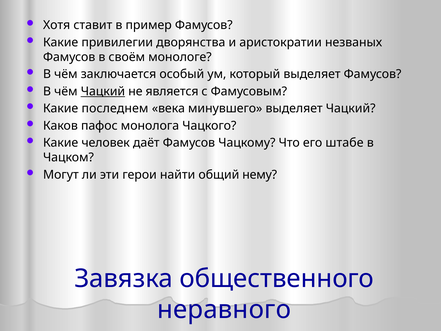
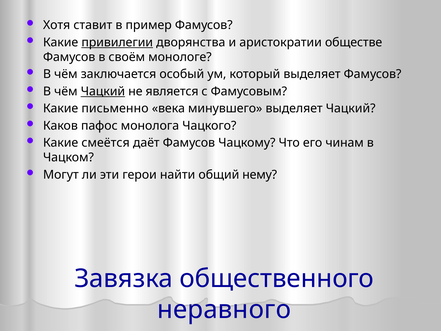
привилегии underline: none -> present (117, 42)
незваных: незваных -> обществе (354, 42)
последнем: последнем -> письменно (115, 108)
человек: человек -> смеётся (106, 143)
штабе: штабе -> чинам (345, 143)
